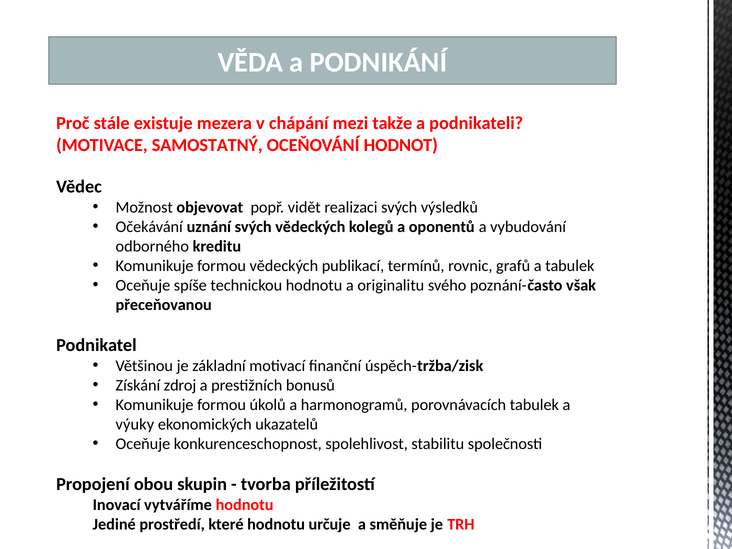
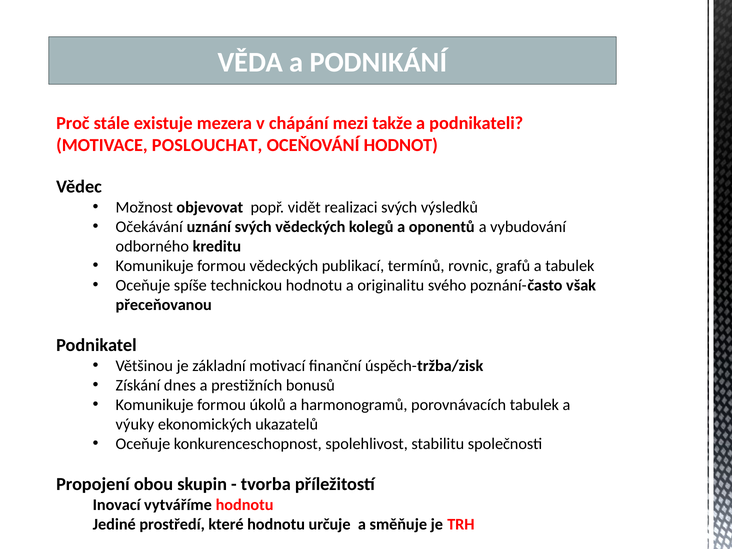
SAMOSTATNÝ: SAMOSTATNÝ -> POSLOUCHAT (207, 145)
zdroj: zdroj -> dnes (180, 385)
